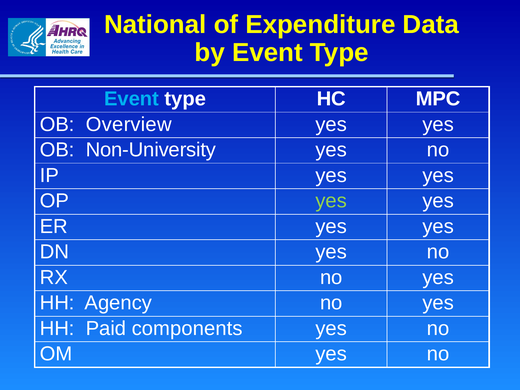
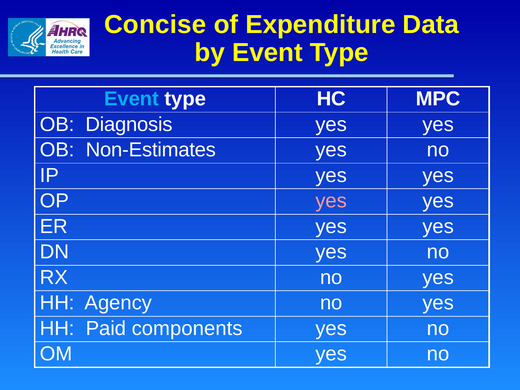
National: National -> Concise (155, 25)
Overview: Overview -> Diagnosis (129, 124)
Non-University: Non-University -> Non-Estimates (151, 150)
yes colour: light green -> pink (331, 201)
